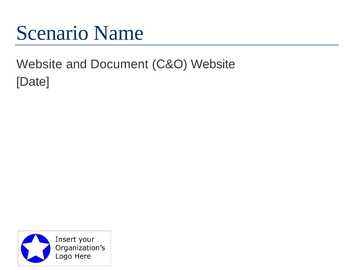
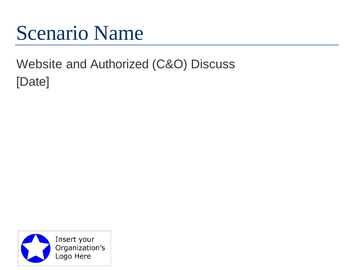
Document: Document -> Authorized (120, 64)
C&O Website: Website -> Discuss (213, 64)
